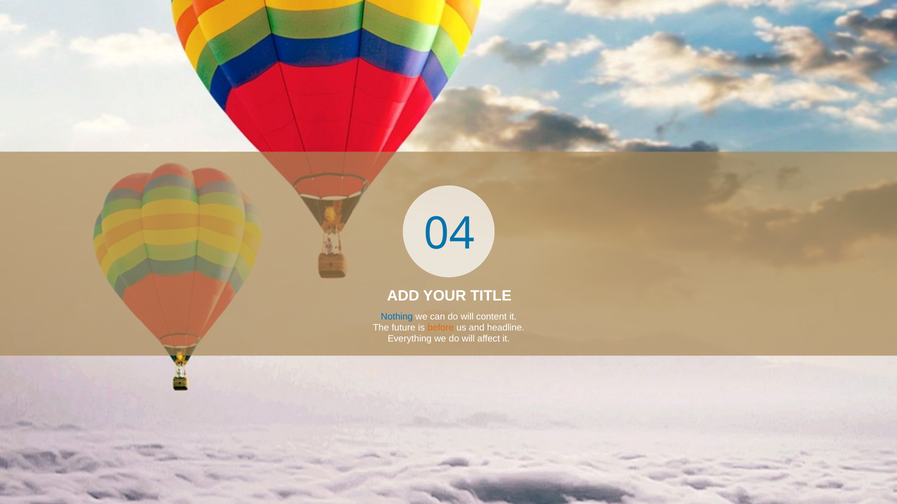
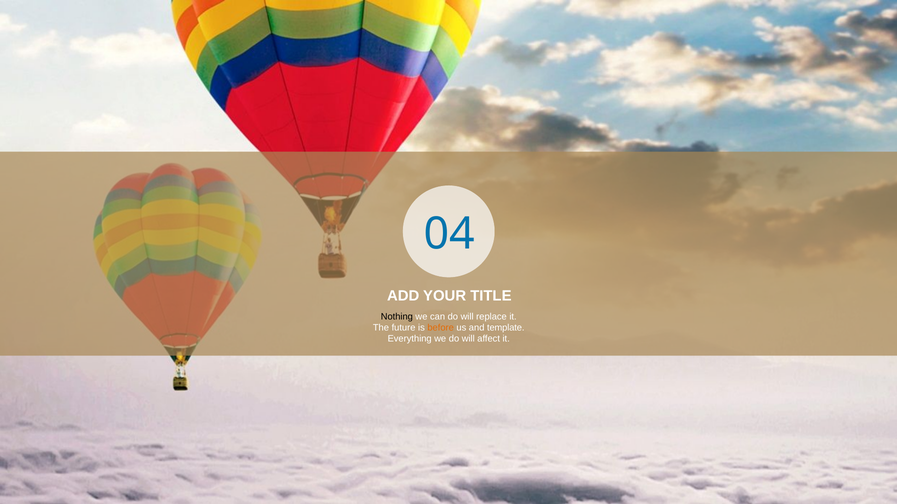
Nothing colour: blue -> black (397, 317)
content: content -> replace (491, 317)
headline: headline -> template (506, 328)
